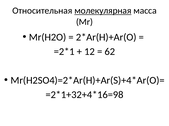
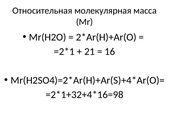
молекулярная underline: present -> none (103, 11)
12: 12 -> 21 (90, 52)
62: 62 -> 16 (110, 52)
